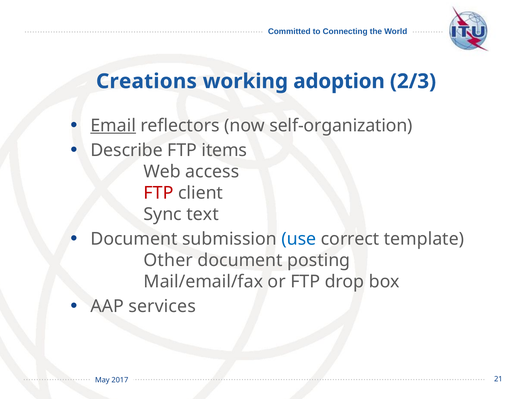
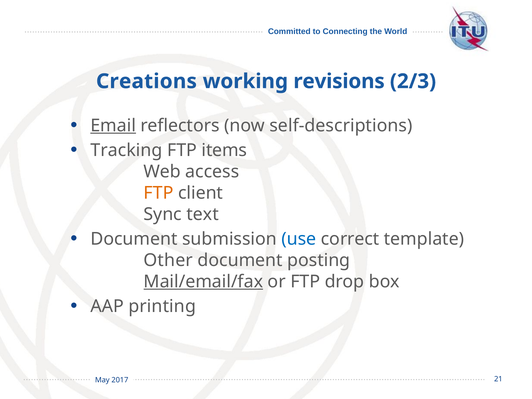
adoption: adoption -> revisions (339, 81)
self-organization: self-organization -> self-descriptions (341, 126)
Describe: Describe -> Tracking (127, 150)
FTP colour: red -> orange (159, 193)
Mail/email/fax underline: none -> present (203, 282)
services: services -> printing (162, 306)
